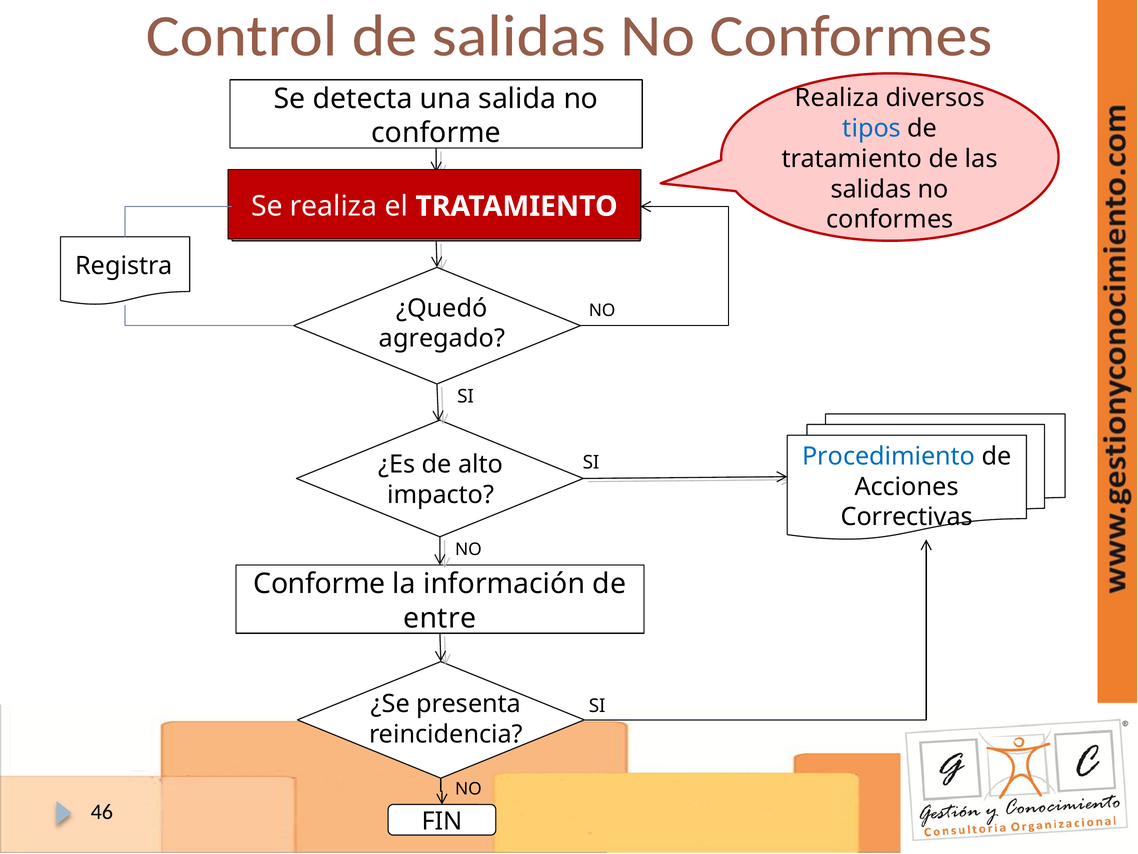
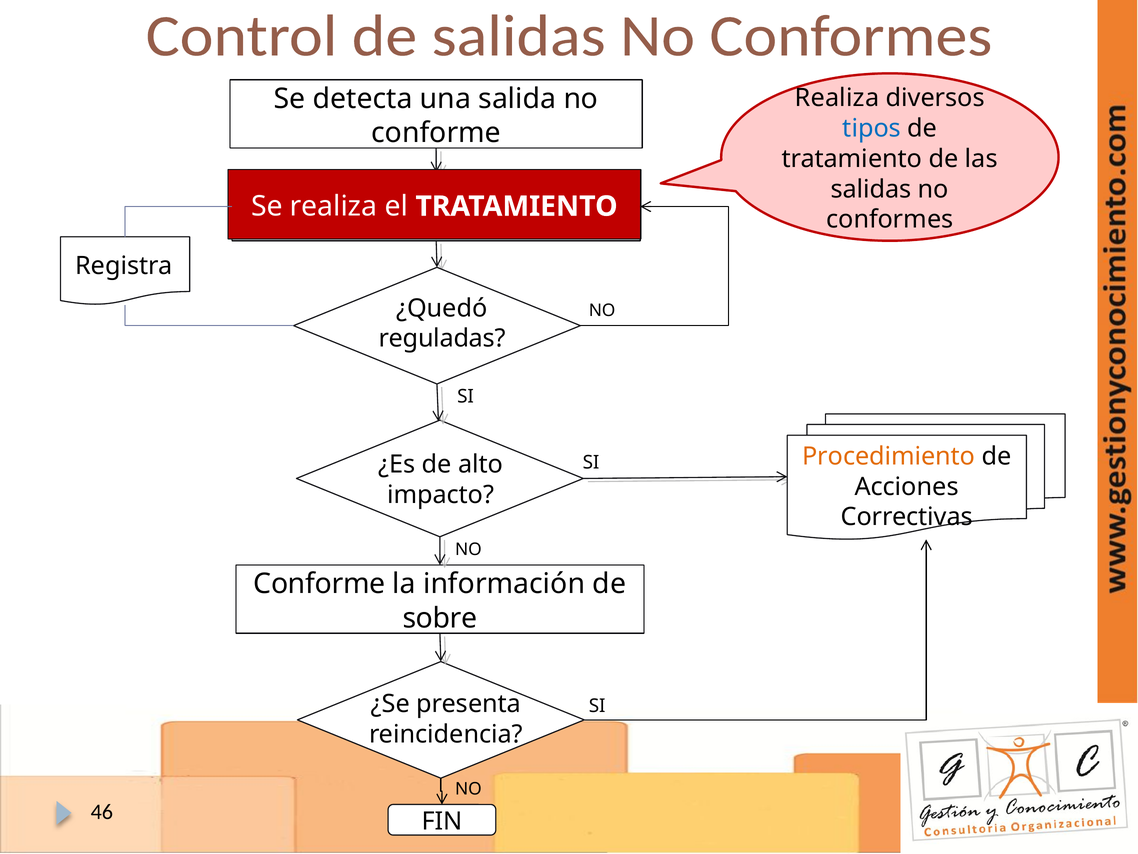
agregado: agregado -> reguladas (442, 338)
Procedimiento colour: blue -> orange (889, 456)
entre: entre -> sobre (440, 618)
